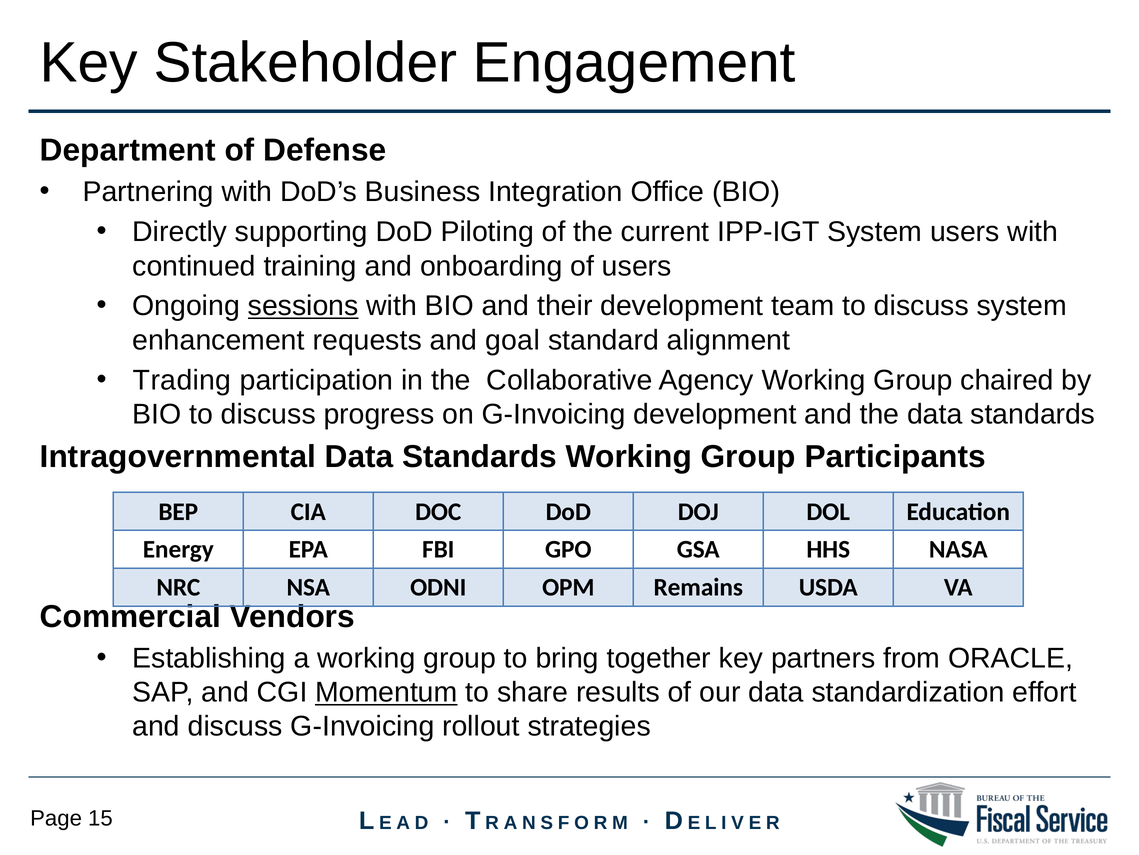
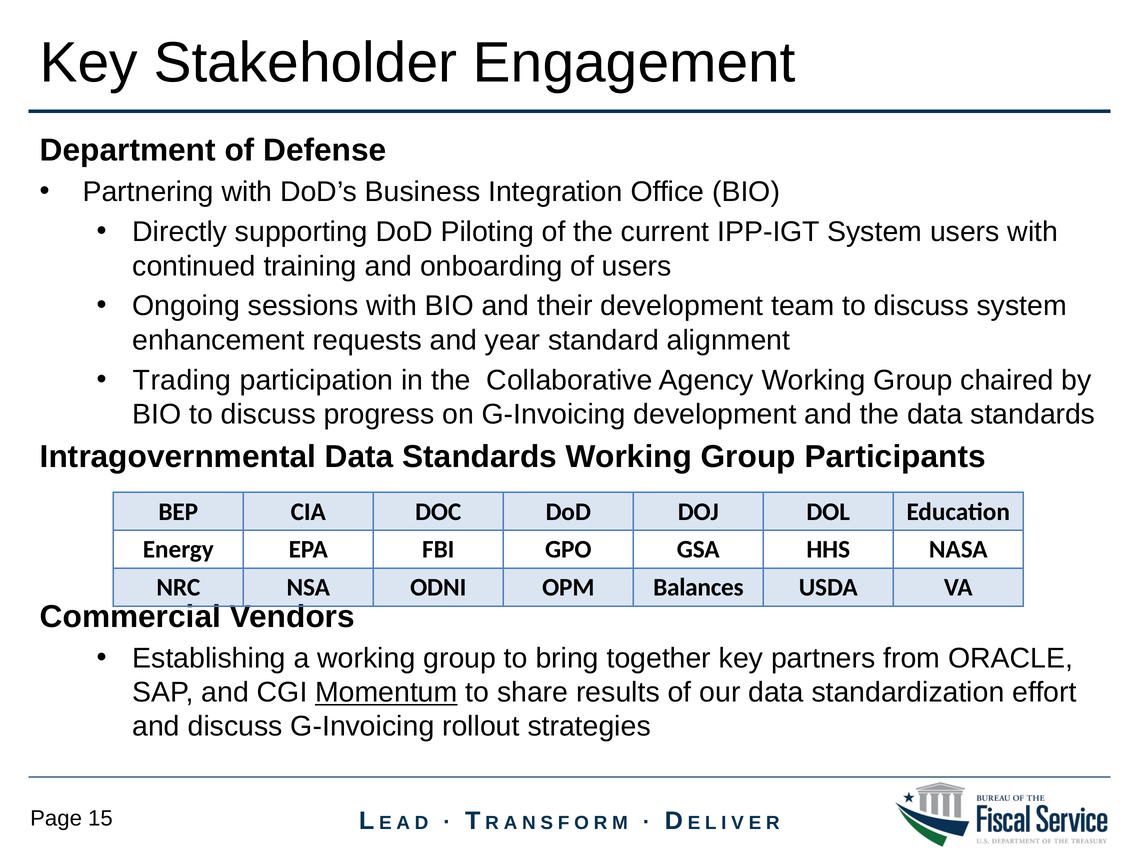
sessions underline: present -> none (303, 306)
goal: goal -> year (513, 340)
Remains: Remains -> Balances (698, 587)
